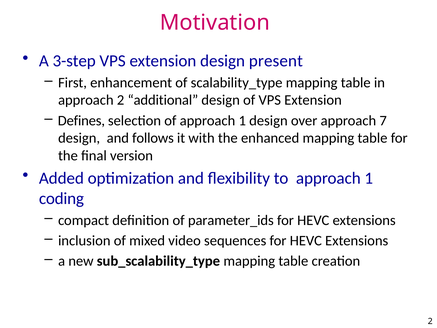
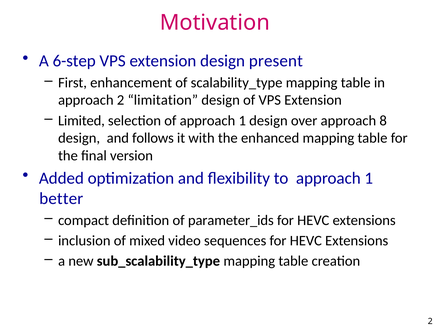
3-step: 3-step -> 6-step (74, 61)
additional: additional -> limitation (163, 100)
Defines: Defines -> Limited (81, 120)
7: 7 -> 8 (383, 120)
coding: coding -> better (61, 198)
